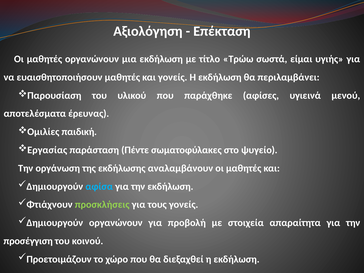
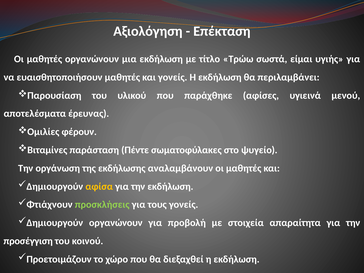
παιδική: παιδική -> φέρουν (79, 132)
Εργασίας: Εργασίας -> Βιταμίνες (47, 150)
αφίσα colour: light blue -> yellow (99, 186)
